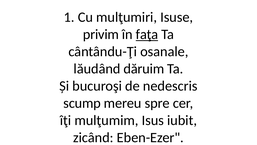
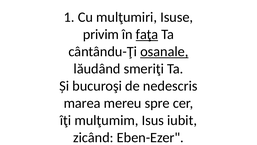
osanale underline: none -> present (164, 51)
dăruim: dăruim -> smeriţi (144, 69)
scump: scump -> marea (82, 103)
